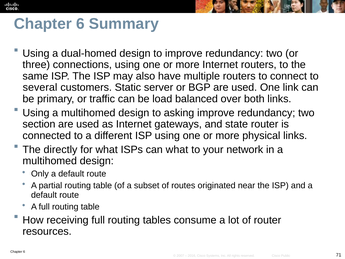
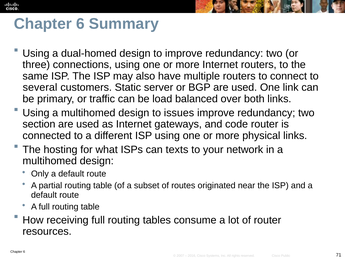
asking: asking -> issues (179, 113)
state: state -> code (237, 124)
directly: directly -> hosting (61, 149)
can what: what -> texts (177, 149)
